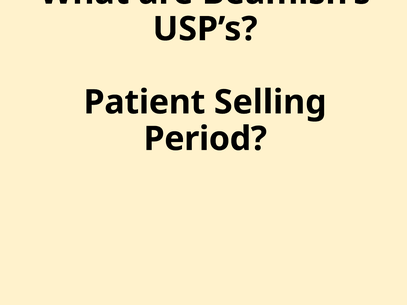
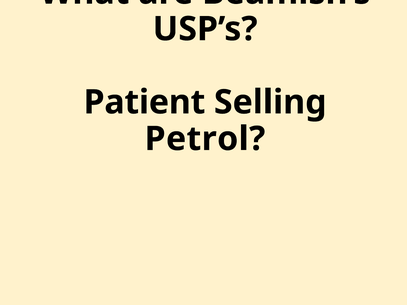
Period: Period -> Petrol (205, 139)
